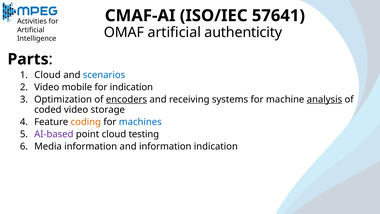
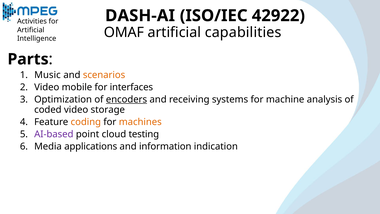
CMAF-AI: CMAF-AI -> DASH-AI (140, 16)
57641: 57641 -> 42922 (278, 16)
authenticity: authenticity -> capabilities (243, 32)
Cloud: Cloud -> Music (48, 75)
scenarios colour: blue -> orange (104, 75)
for indication: indication -> interfaces (131, 87)
analysis underline: present -> none (324, 99)
machines colour: blue -> orange (140, 122)
Media information: information -> applications (91, 146)
